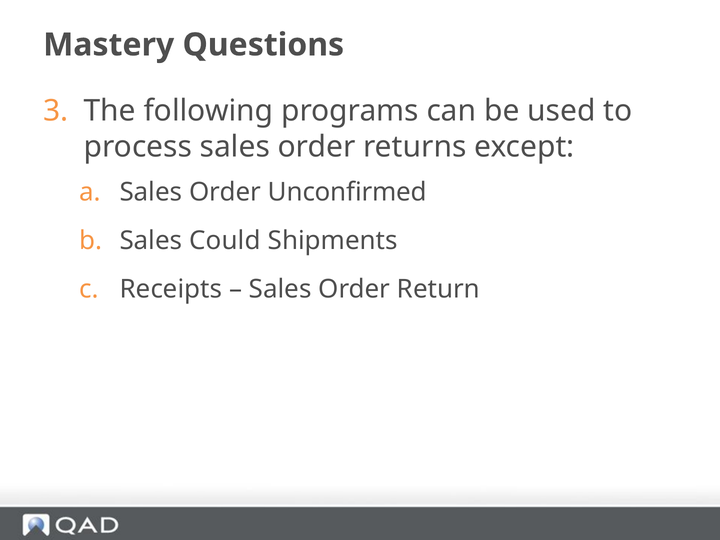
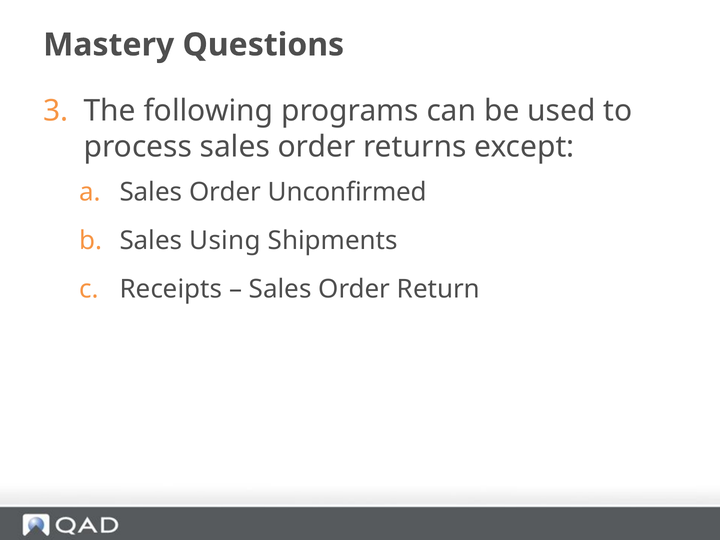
Could: Could -> Using (225, 241)
